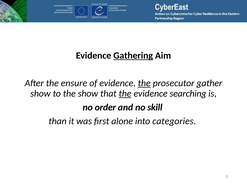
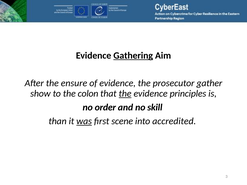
the underline: present -> none (144, 83)
the show: show -> colon (88, 94)
searching: searching -> principles (188, 94)
was underline: none -> present (84, 121)
alone: alone -> scene (122, 121)
categories: categories -> accredited (174, 121)
